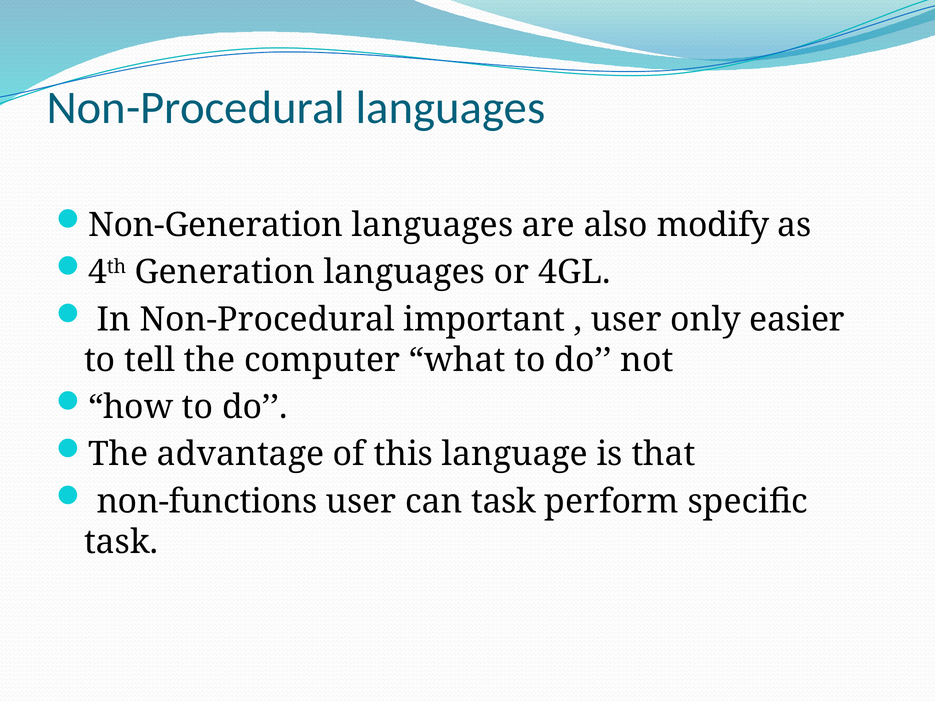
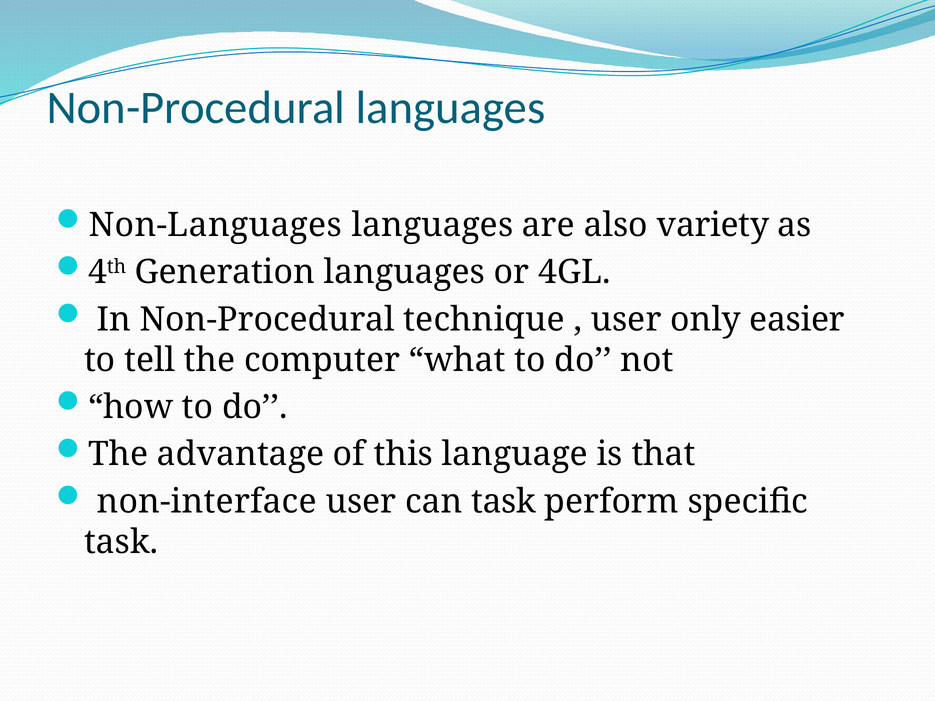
Non-Generation: Non-Generation -> Non-Languages (215, 225)
modify: modify -> variety (713, 225)
important: important -> technique (484, 320)
non-functions: non-functions -> non-interface (207, 502)
